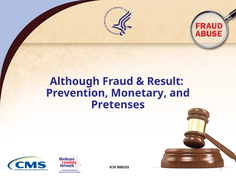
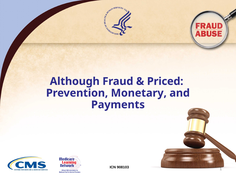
Result: Result -> Priced (165, 81)
Pretenses: Pretenses -> Payments (118, 105)
